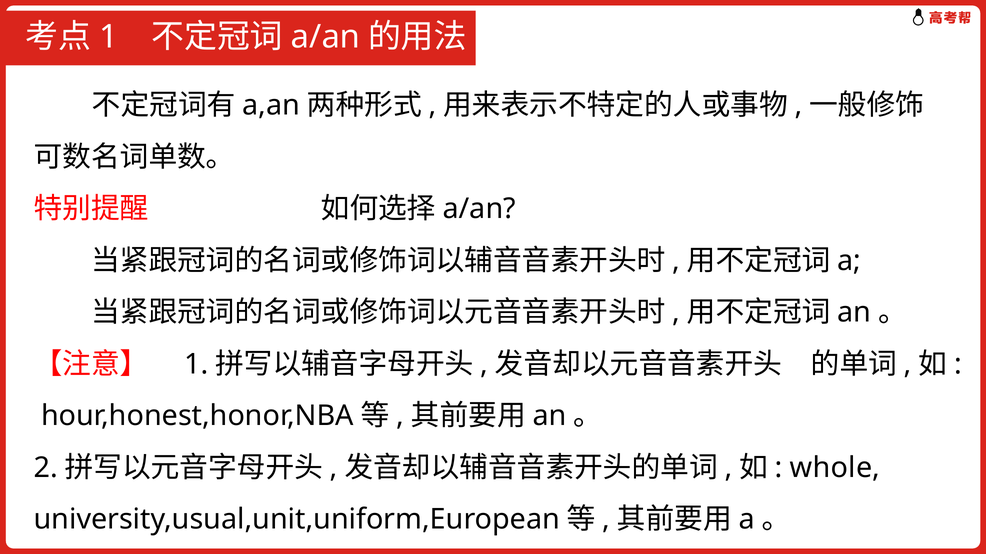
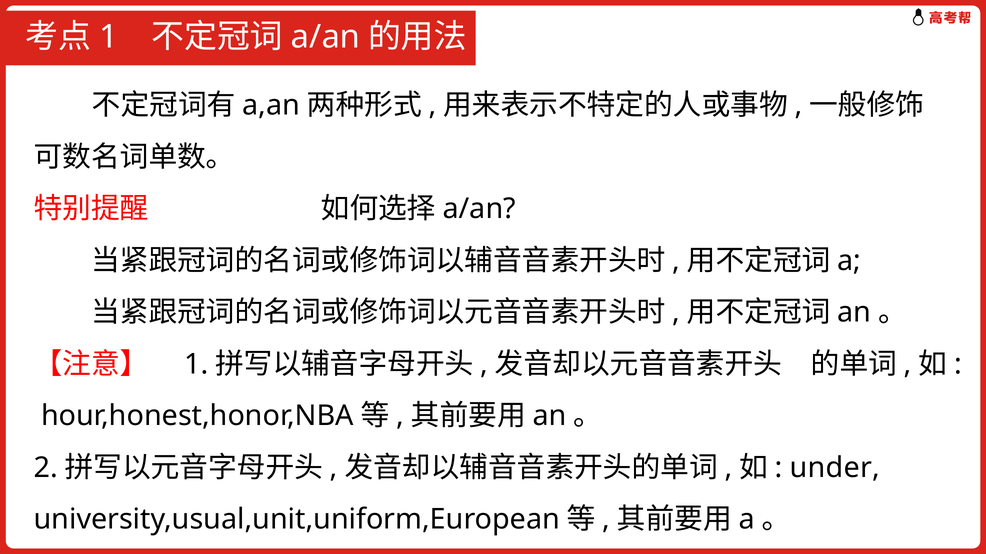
whole: whole -> under (835, 468)
